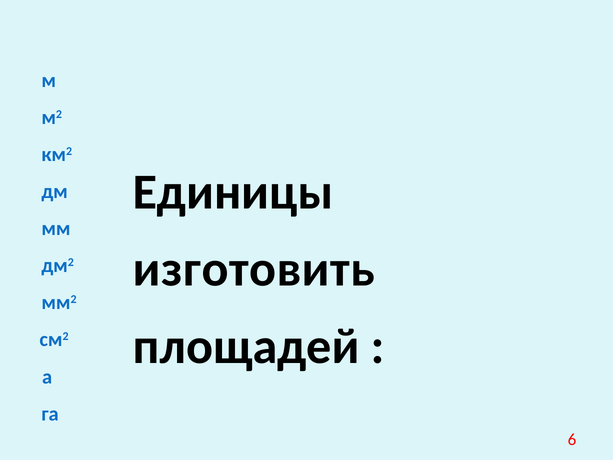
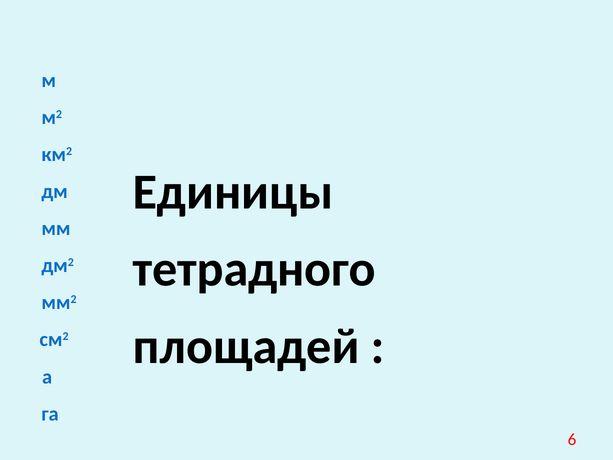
изготовить: изготовить -> тетрадного (254, 269)
